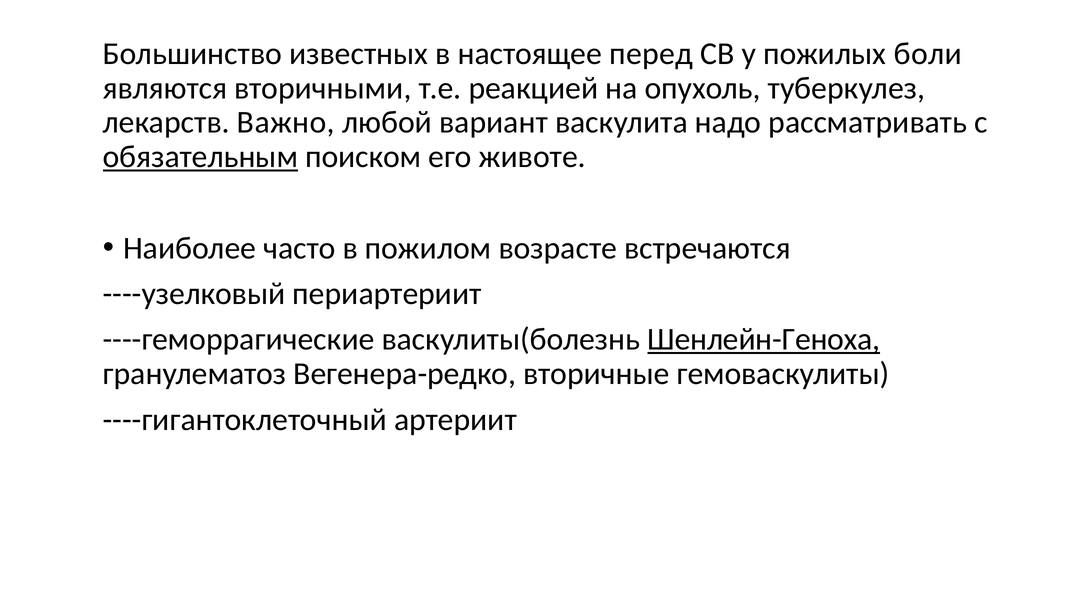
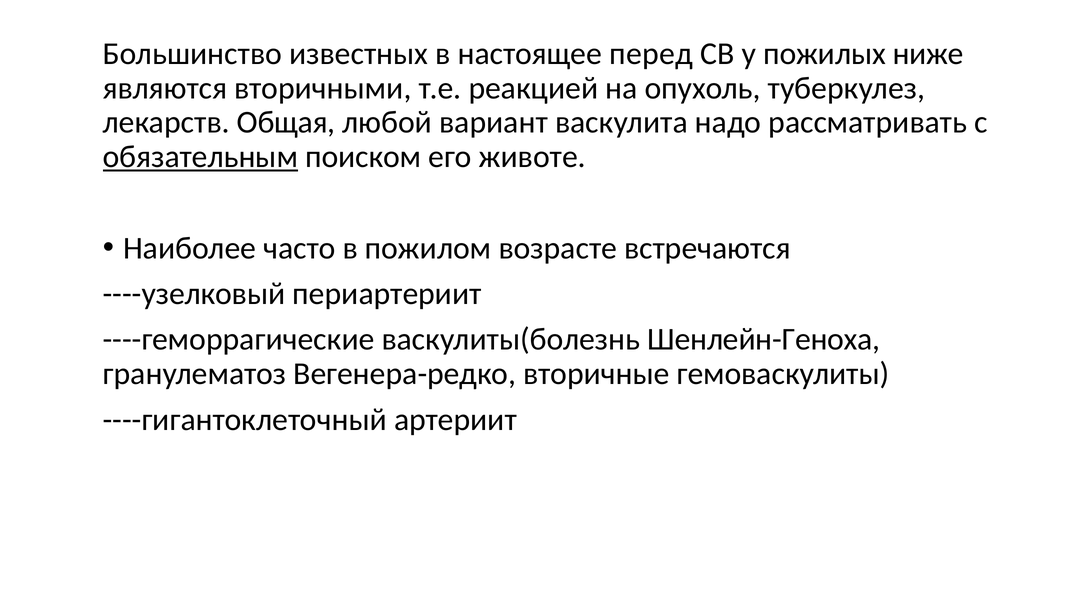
боли: боли -> ниже (928, 54)
Важно: Важно -> Общая (286, 122)
Шенлейн-Геноха underline: present -> none (764, 340)
